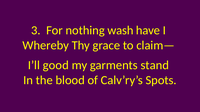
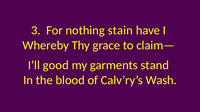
wash: wash -> stain (120, 30)
Spots: Spots -> Wash (161, 80)
